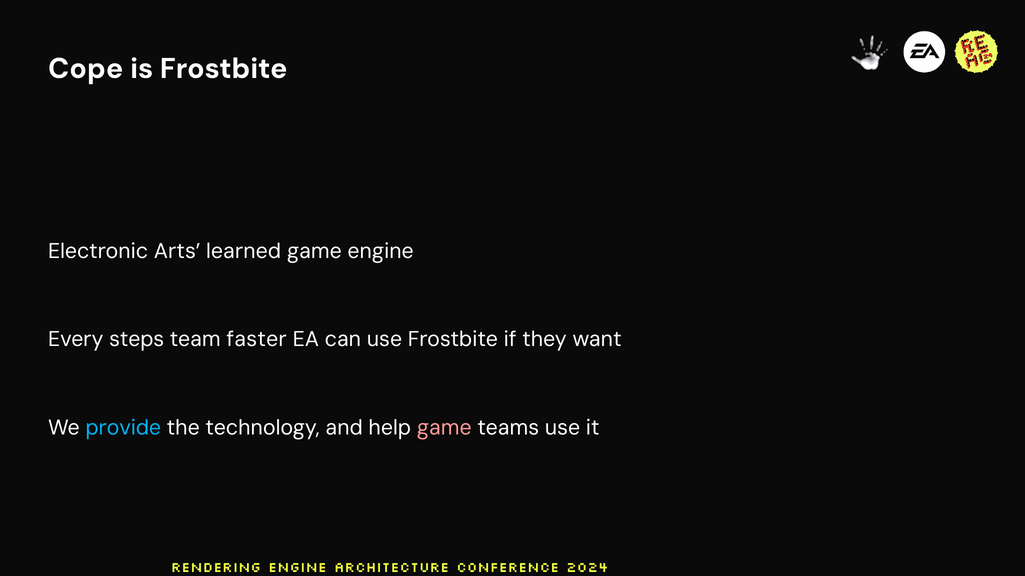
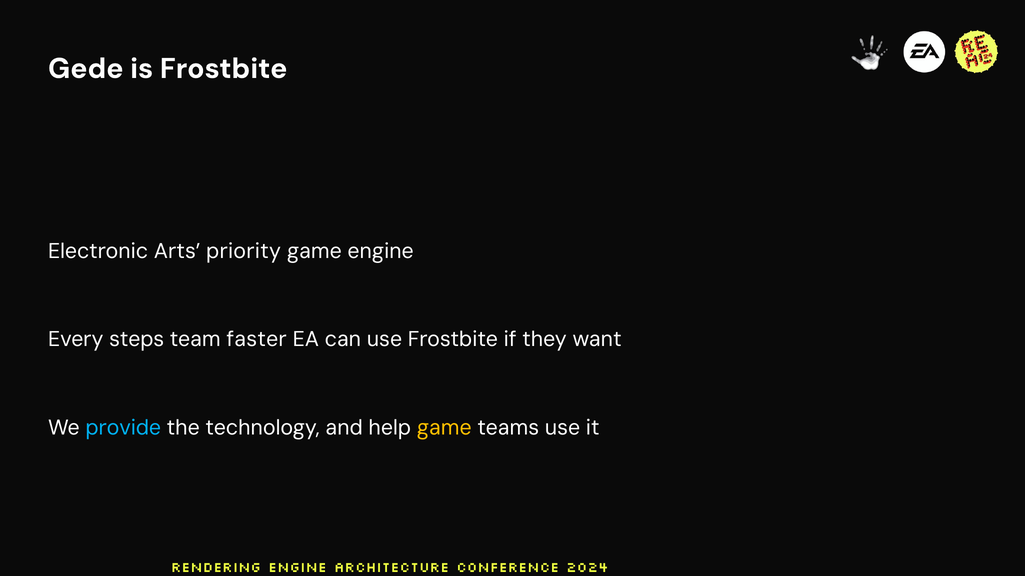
Cope: Cope -> Gede (86, 69)
learned: learned -> priority (243, 251)
game colour: pink -> yellow (444, 428)
